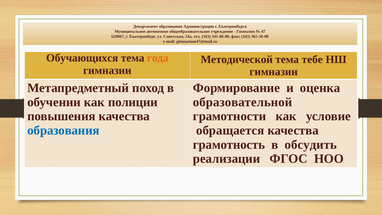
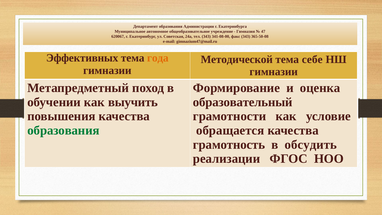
Обучающихся: Обучающихся -> Эффективных (82, 58)
тебе: тебе -> себе (312, 59)
полиции: полиции -> выучить (133, 102)
образовательной: образовательной -> образовательный (243, 102)
образования colour: blue -> green (63, 130)
